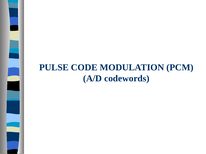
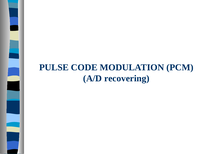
codewords: codewords -> recovering (127, 79)
